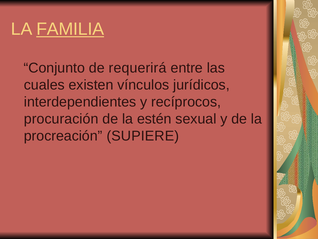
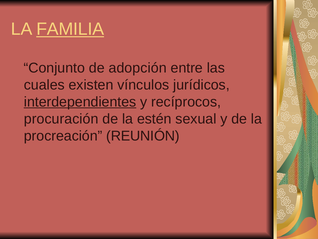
requerirá: requerirá -> adopción (138, 68)
interdependientes underline: none -> present (80, 102)
SUPIERE: SUPIERE -> REUNIÓN (143, 136)
